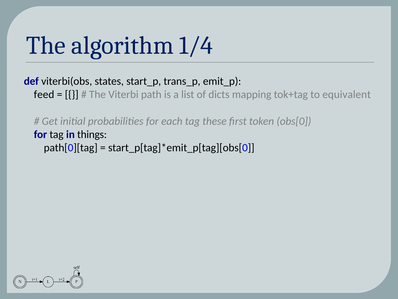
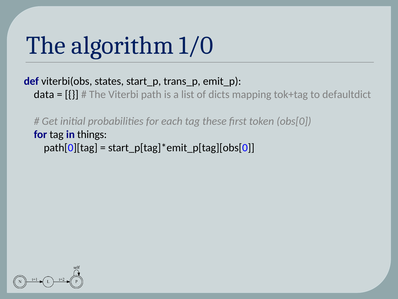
1/4: 1/4 -> 1/0 (196, 45)
feed: feed -> data (44, 94)
equivalent: equivalent -> defaultdict (347, 94)
